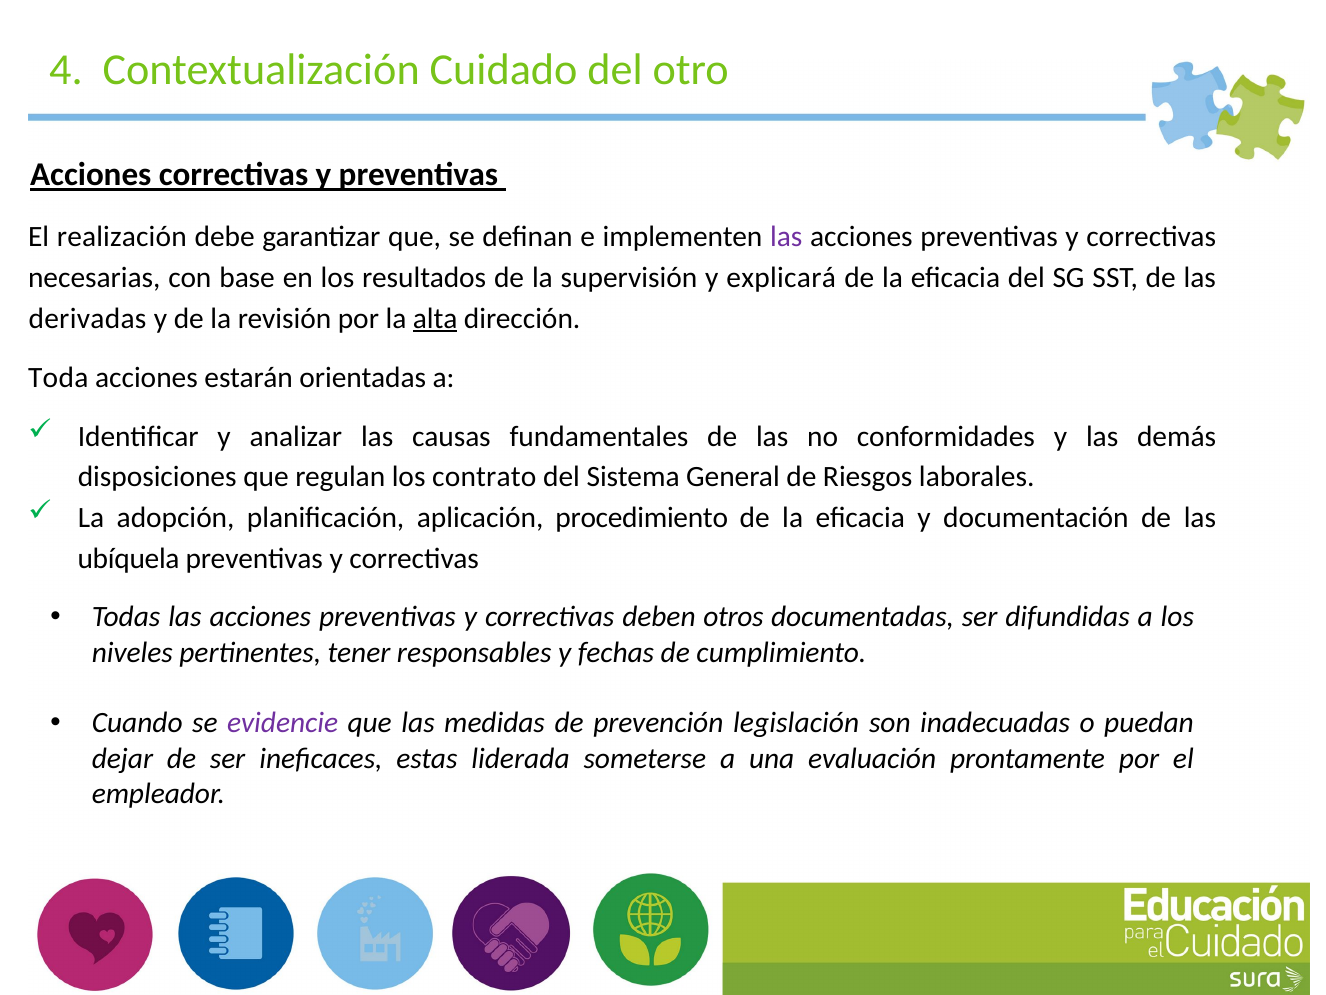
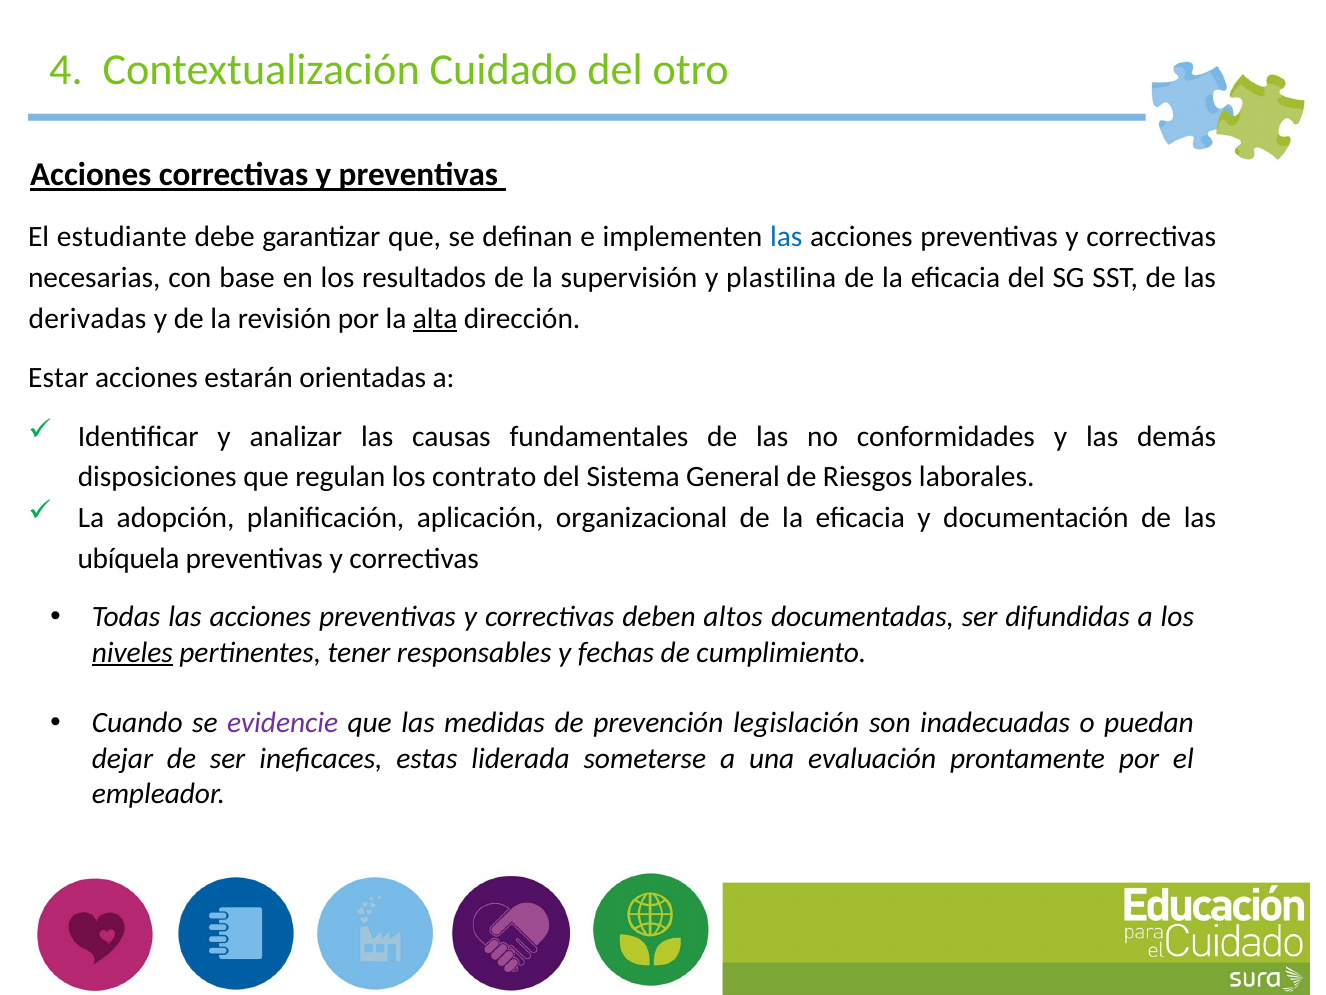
realización: realización -> estudiante (122, 237)
las colour: purple -> blue (786, 237)
explicará: explicará -> plastilina (781, 278)
Toda: Toda -> Estar (58, 377)
procedimiento: procedimiento -> organizacional (642, 518)
otros: otros -> altos (733, 617)
niveles underline: none -> present (132, 652)
